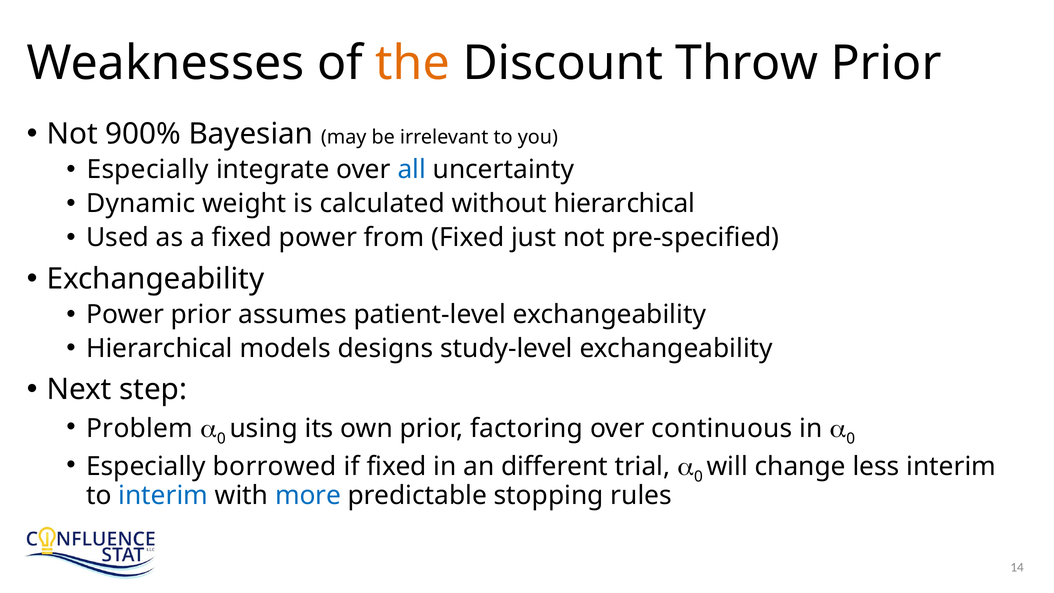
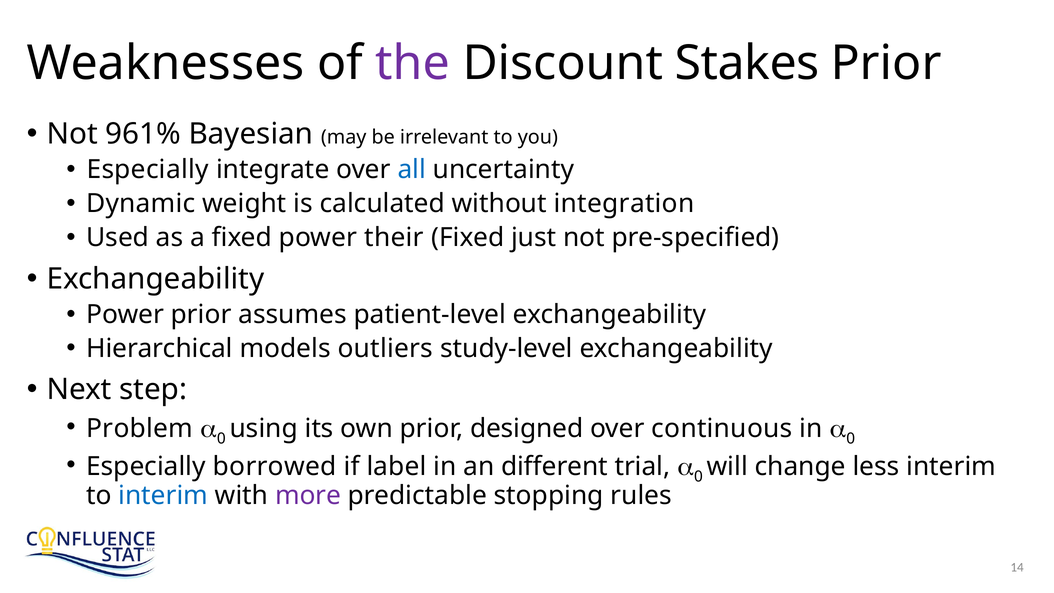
the colour: orange -> purple (413, 64)
Throw: Throw -> Stakes (747, 64)
900%: 900% -> 961% (143, 134)
without hierarchical: hierarchical -> integration (624, 204)
from: from -> their (394, 237)
designs: designs -> outliers (385, 348)
factoring: factoring -> designed (527, 428)
if fixed: fixed -> label (396, 466)
more colour: blue -> purple (308, 496)
